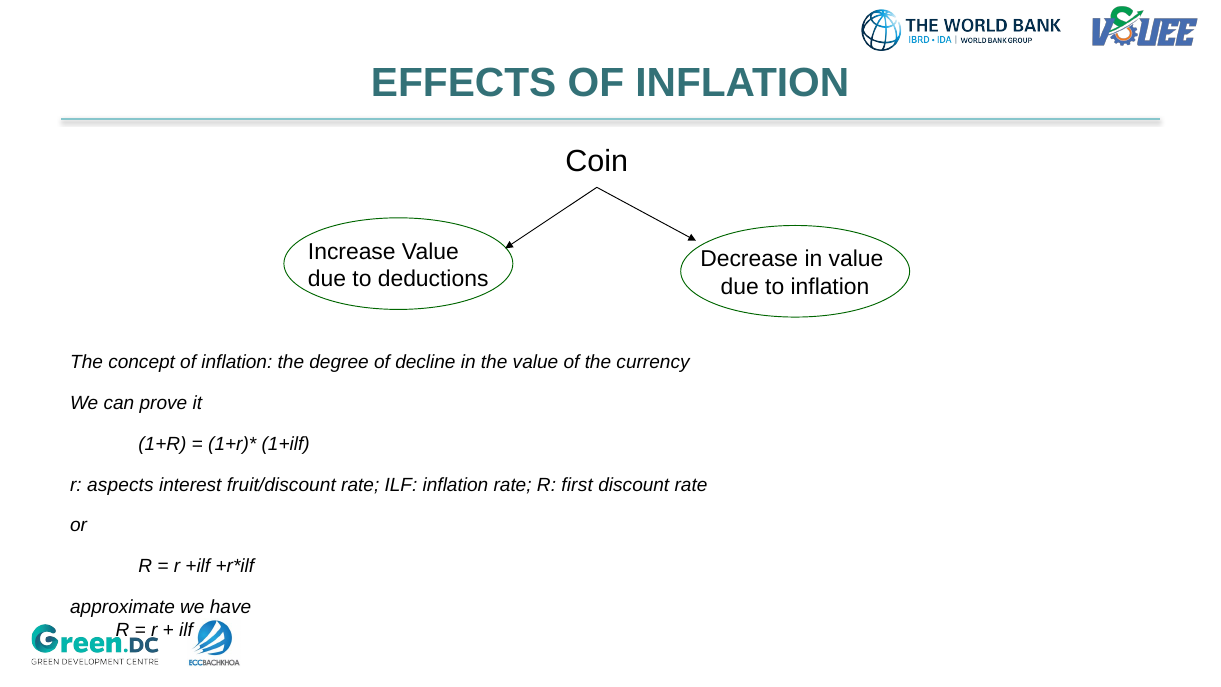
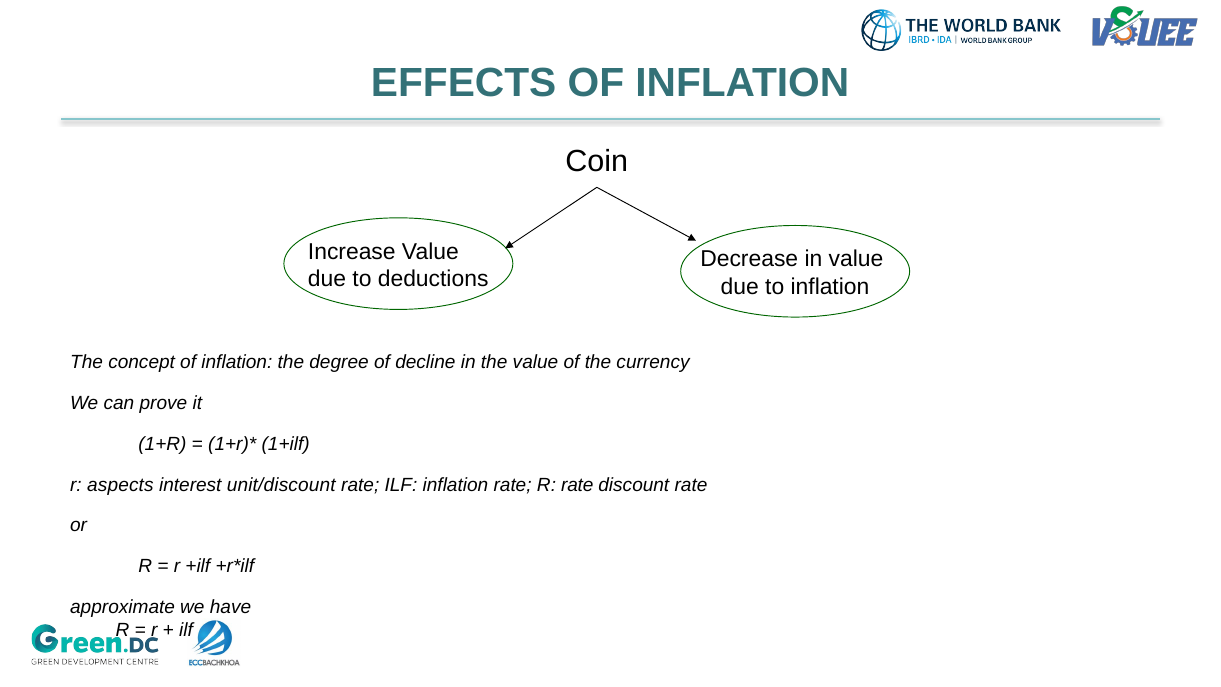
fruit/discount: fruit/discount -> unit/discount (281, 485)
R first: first -> rate (577, 485)
